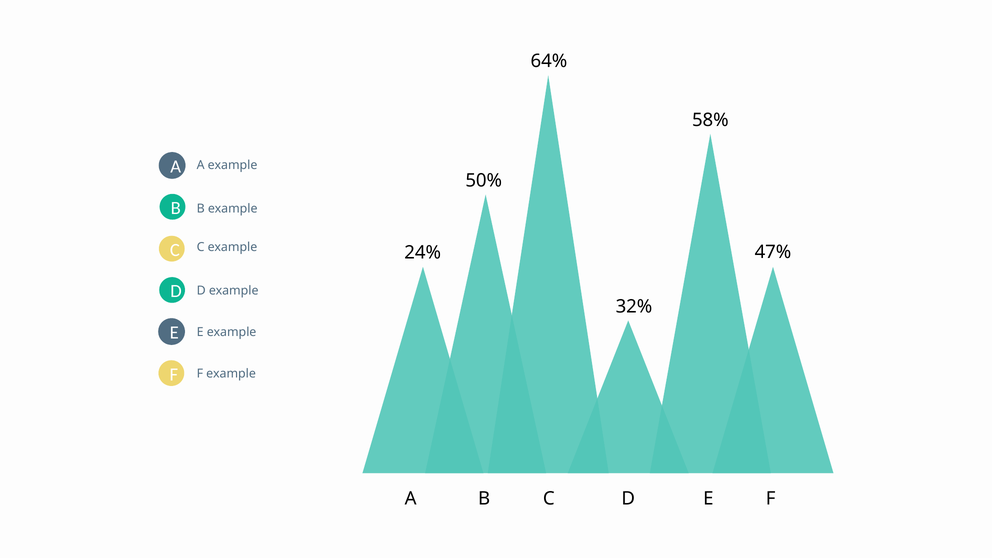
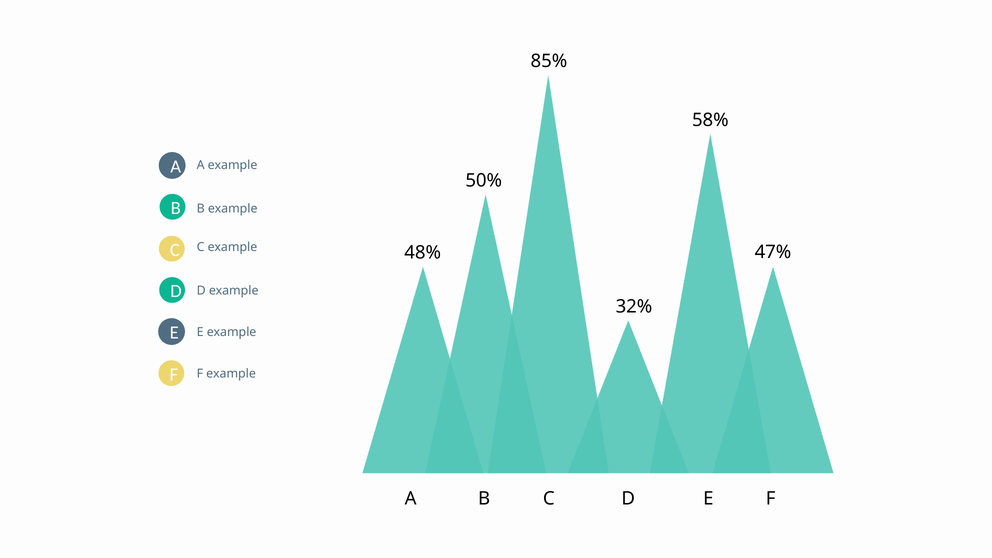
64%: 64% -> 85% (549, 61)
24%: 24% -> 48% (423, 253)
